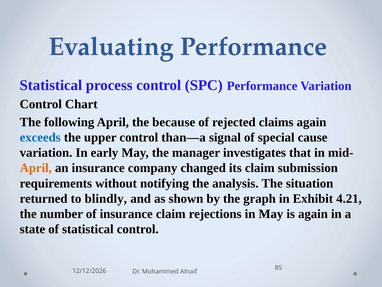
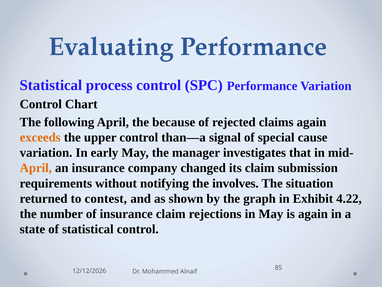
exceeds colour: blue -> orange (40, 137)
analysis: analysis -> involves (235, 183)
blindly: blindly -> contest (106, 198)
4.21: 4.21 -> 4.22 (349, 198)
